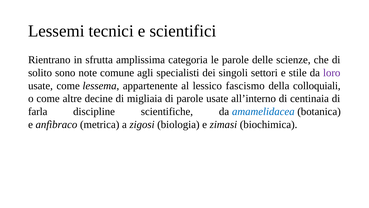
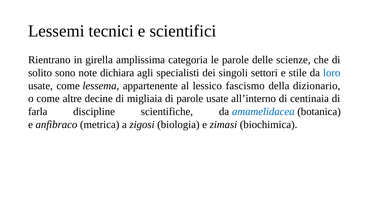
sfrutta: sfrutta -> girella (99, 60)
comune: comune -> dichiara (117, 73)
loro colour: purple -> blue (332, 73)
colloquiali: colloquiali -> dizionario (317, 86)
